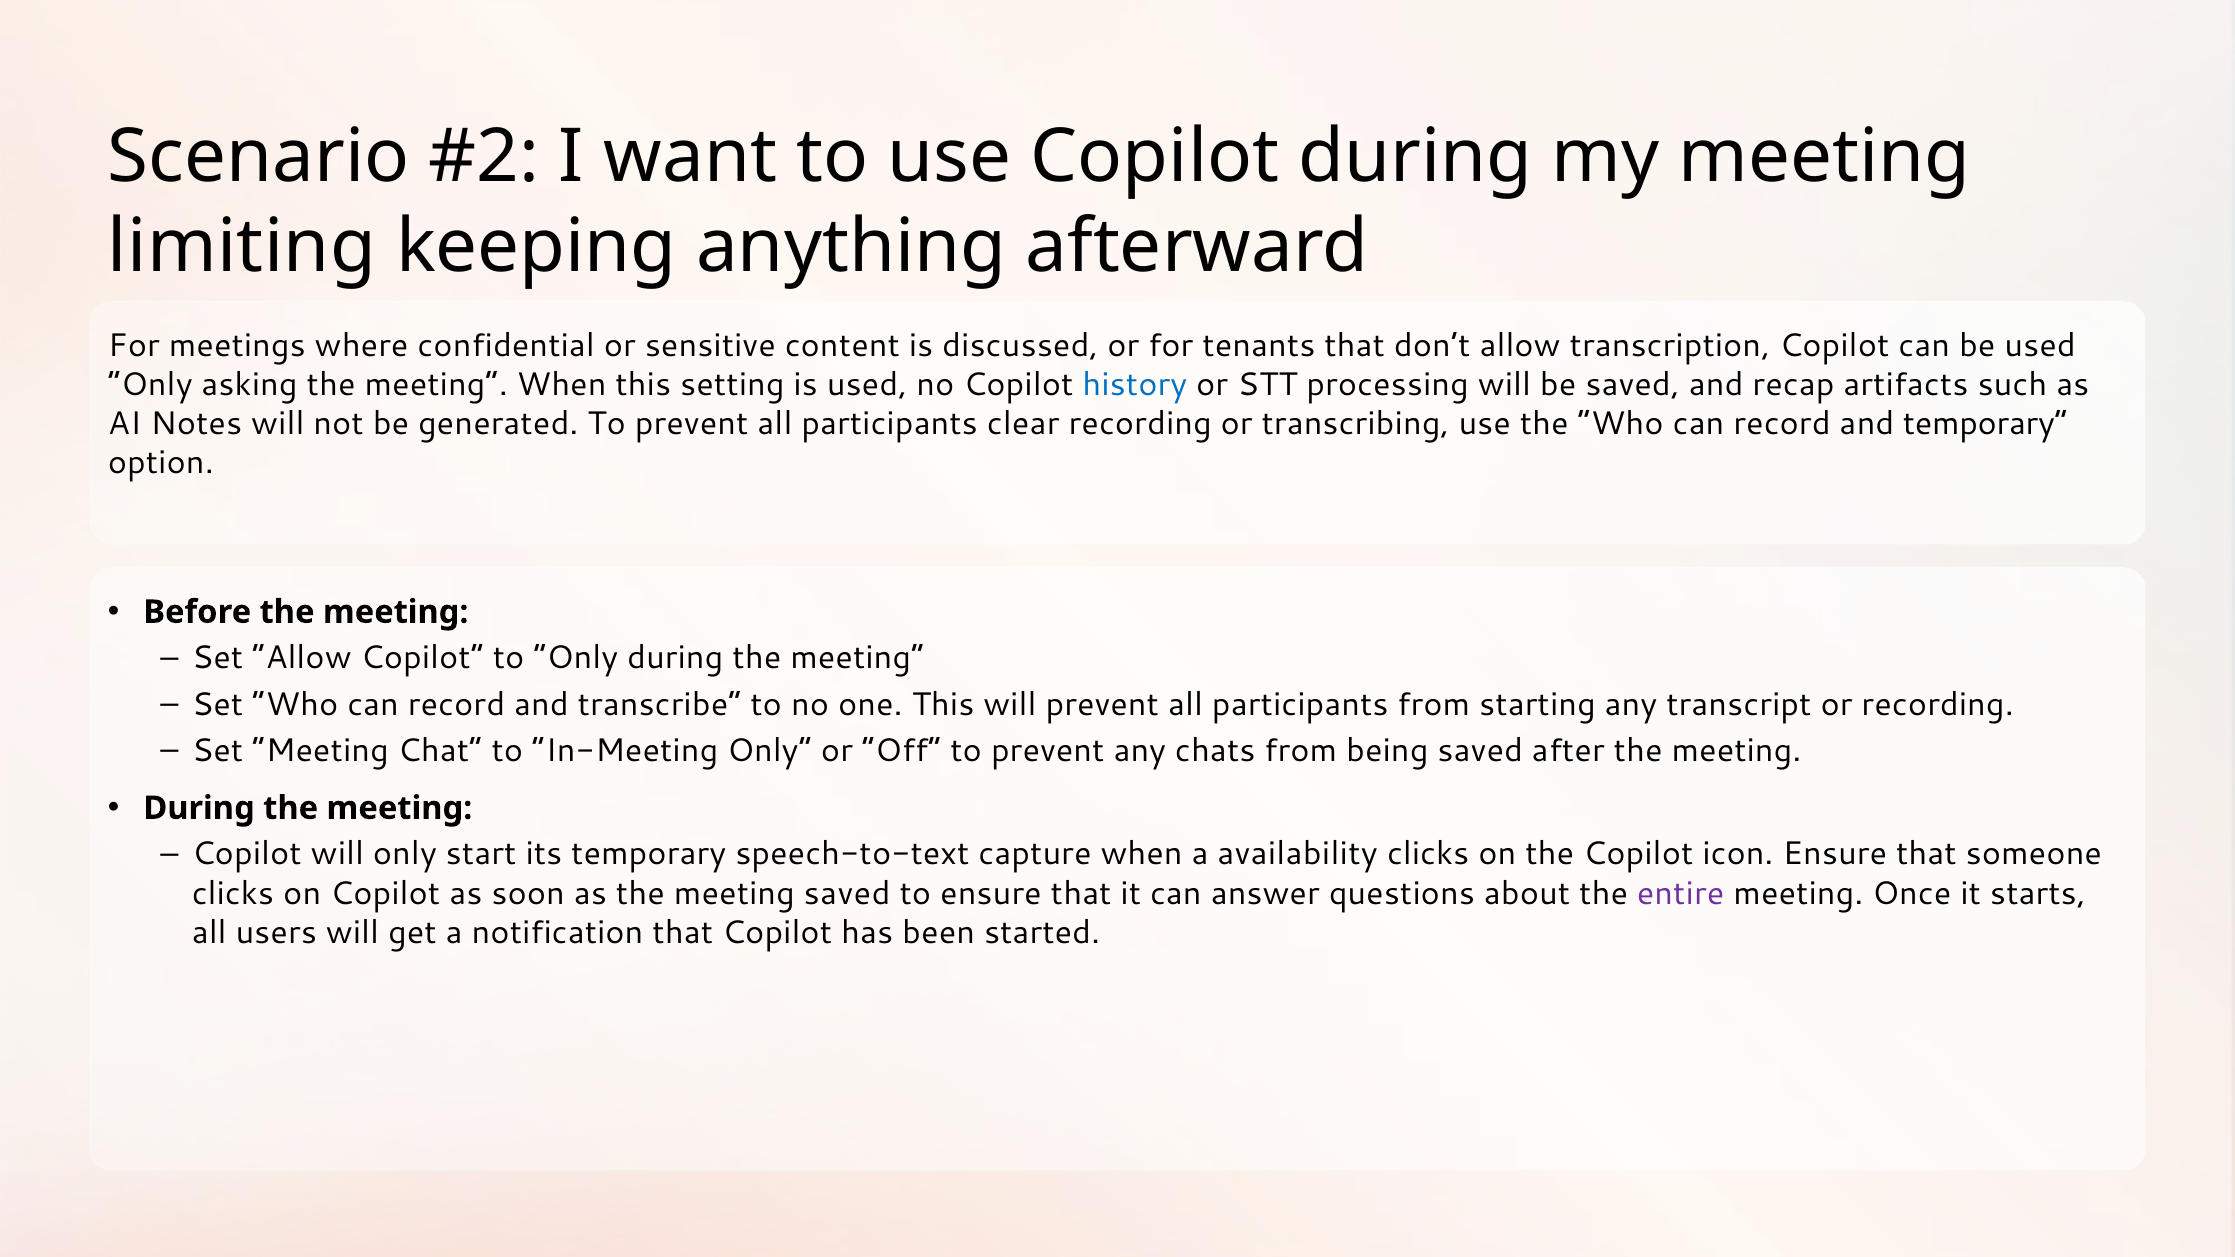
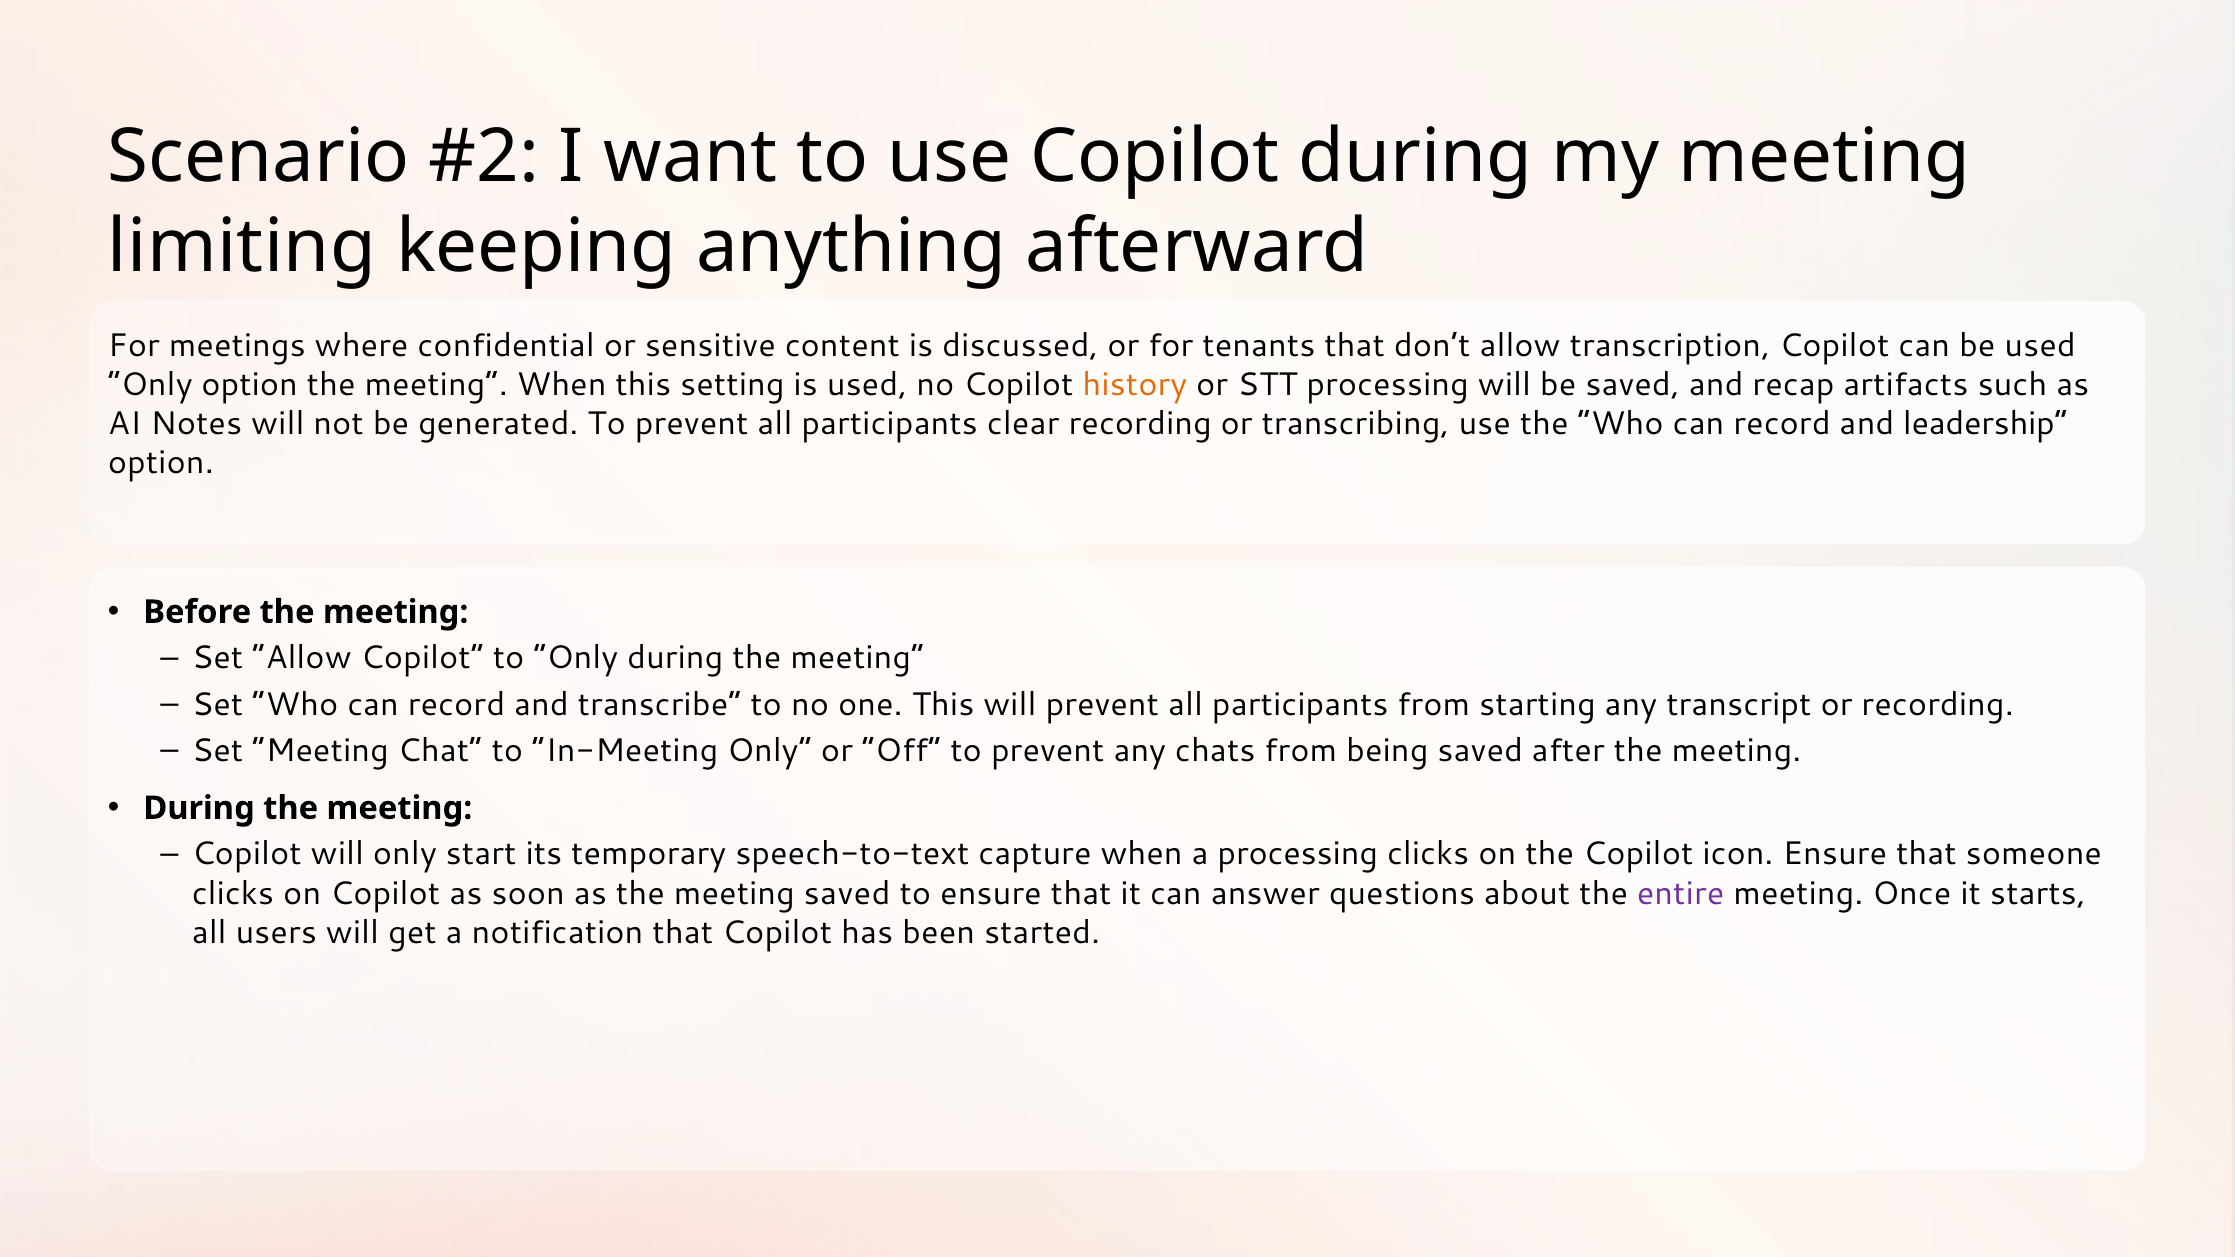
Only asking: asking -> option (250, 385)
history colour: blue -> orange (1135, 385)
and temporary: temporary -> leadership (1985, 424)
a availability: availability -> processing (1298, 854)
